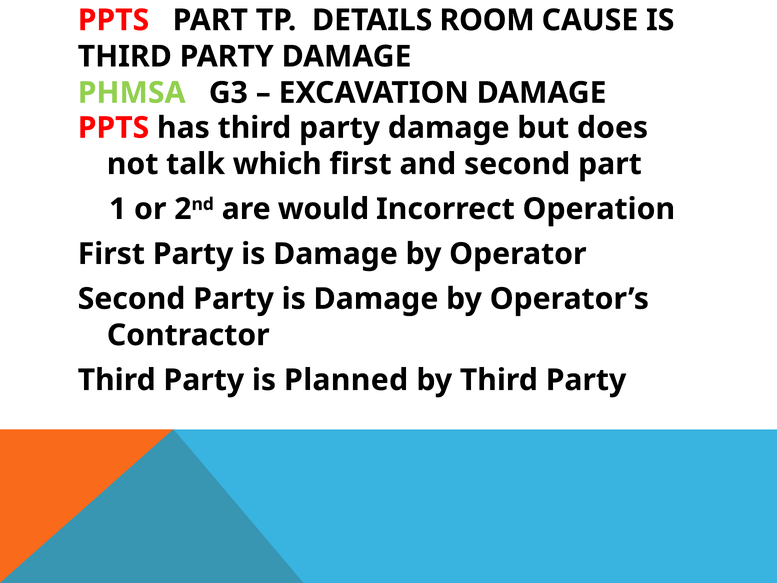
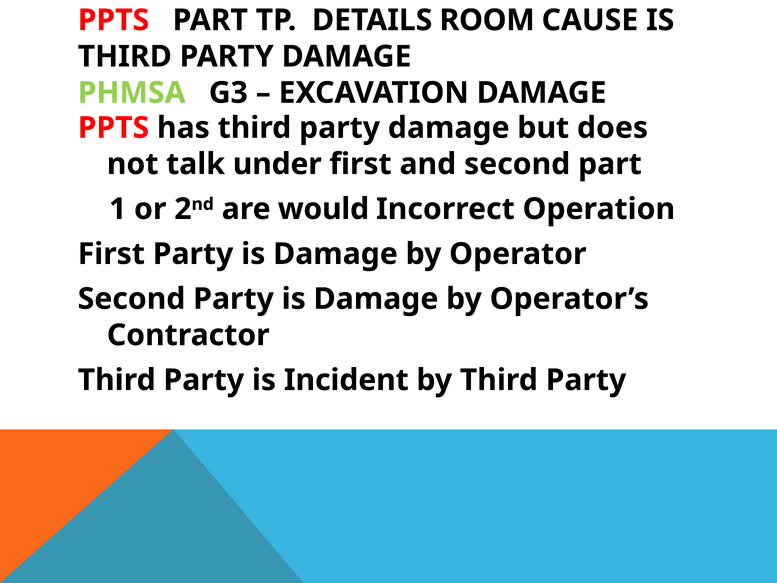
which: which -> under (277, 164)
Planned: Planned -> Incident (346, 380)
